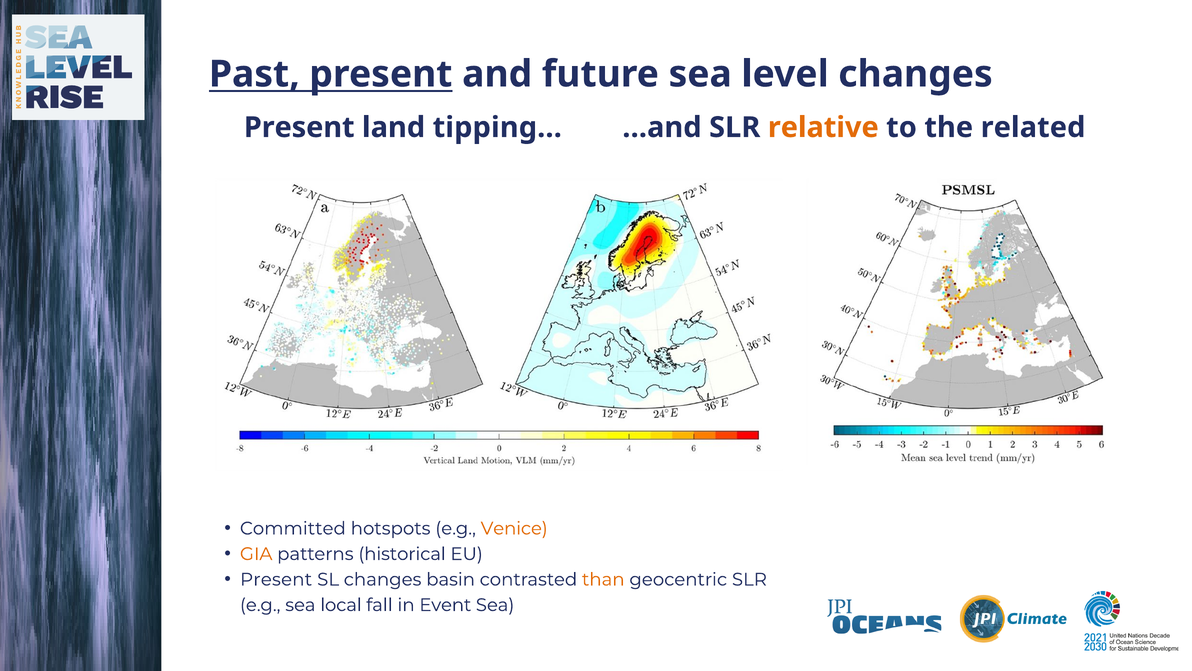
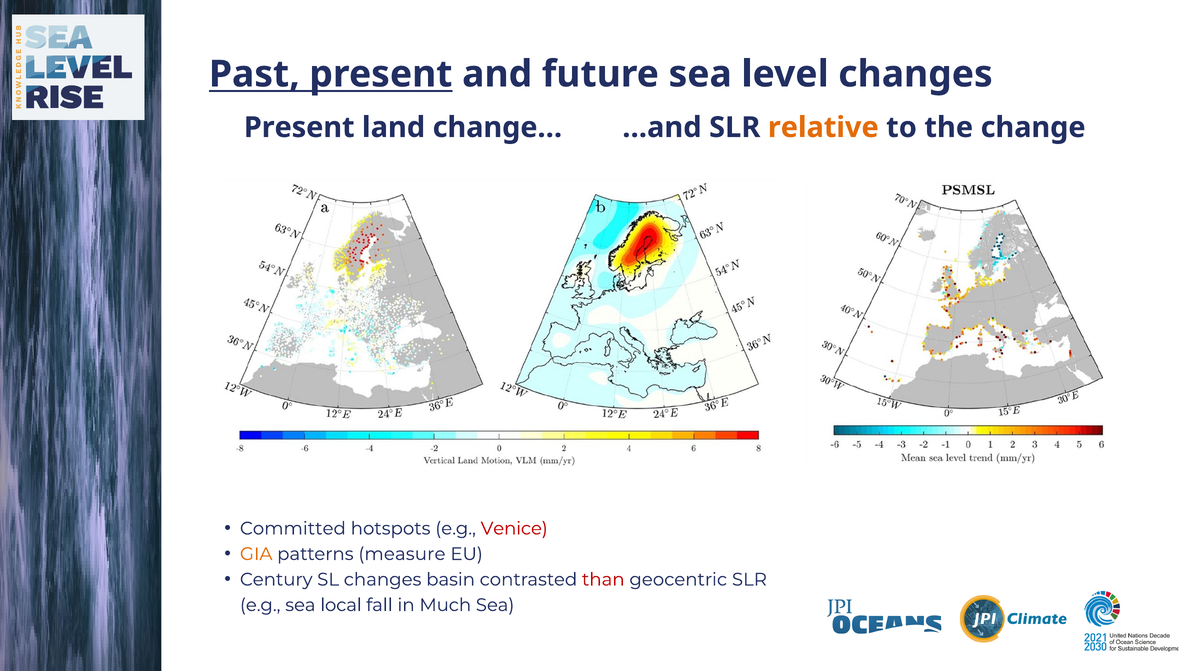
tipping…: tipping… -> change… (497, 127)
related: related -> change (1033, 127)
Venice colour: orange -> red (514, 528)
historical: historical -> measure (402, 554)
Present: Present -> Century (276, 579)
than colour: orange -> red (603, 579)
Event: Event -> Much (445, 605)
